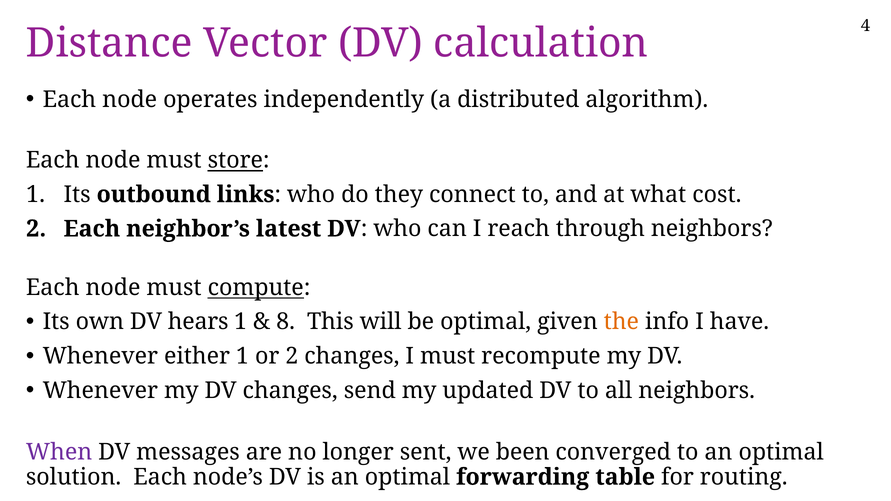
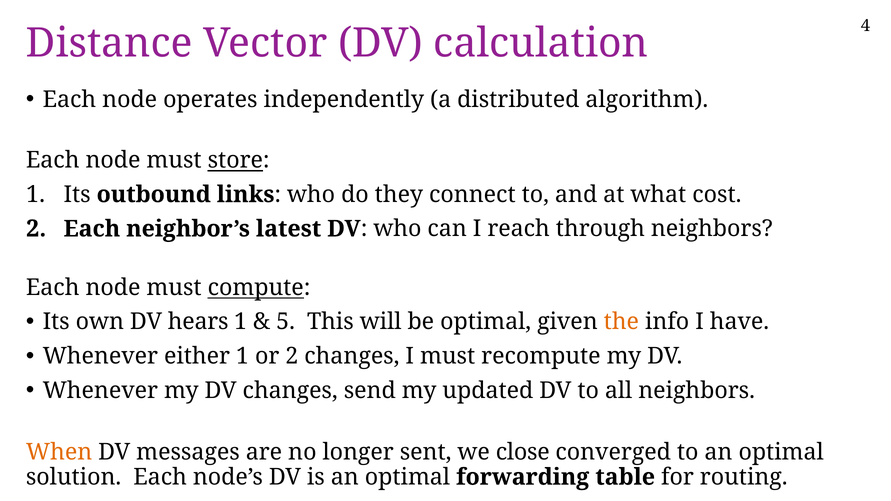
8: 8 -> 5 (286, 322)
When colour: purple -> orange (59, 452)
been: been -> close (523, 452)
